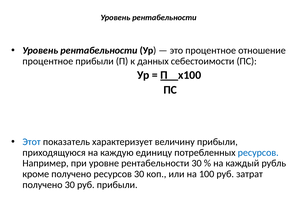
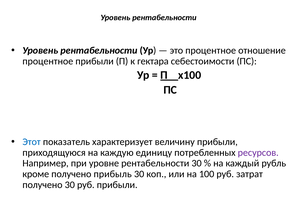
данных: данных -> гектара (153, 61)
ресурсов colour: blue -> purple (258, 153)
получено ресурсов: ресурсов -> прибыль (113, 174)
